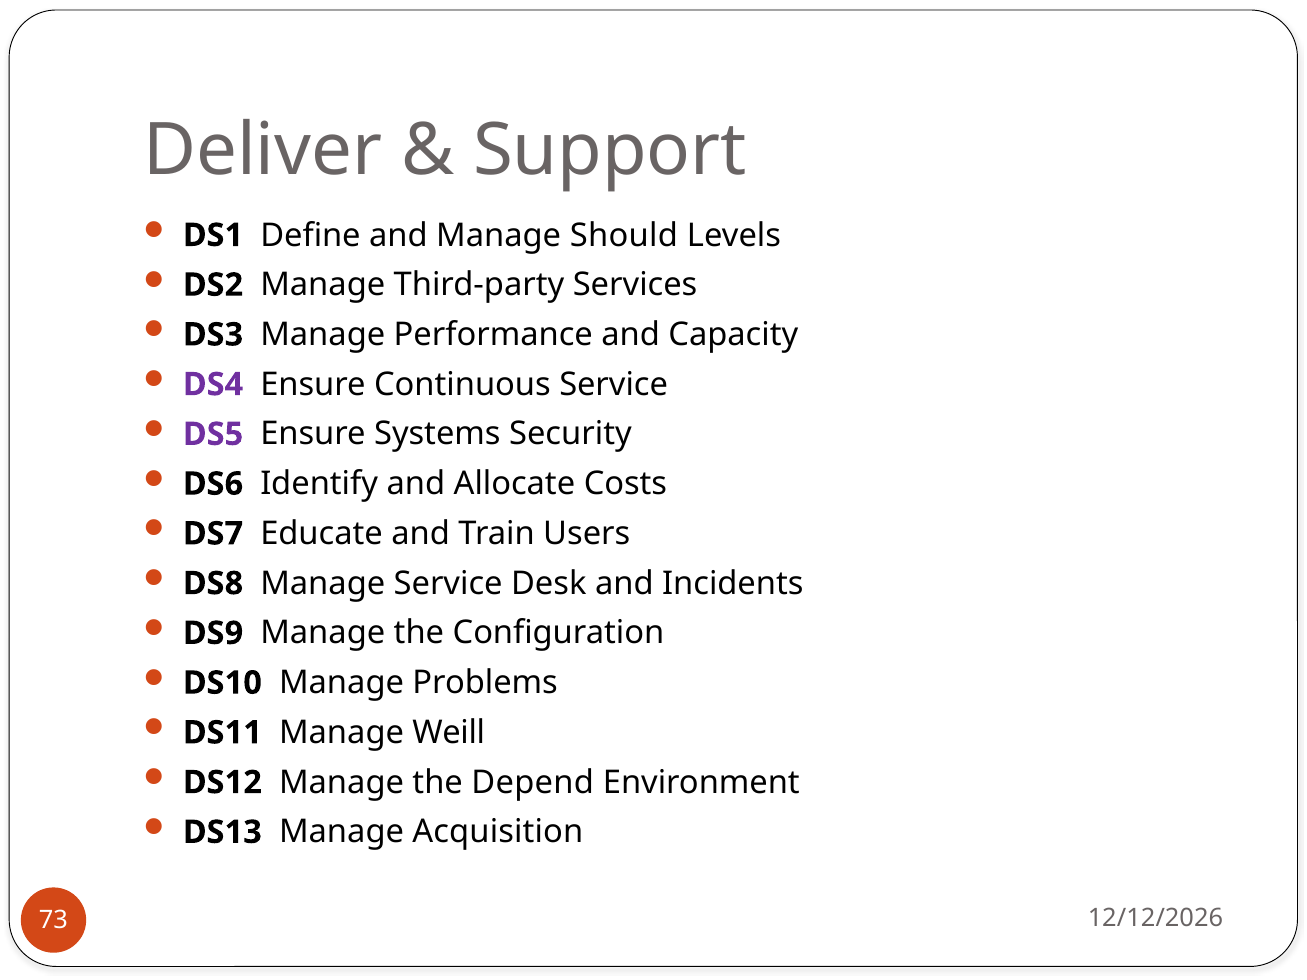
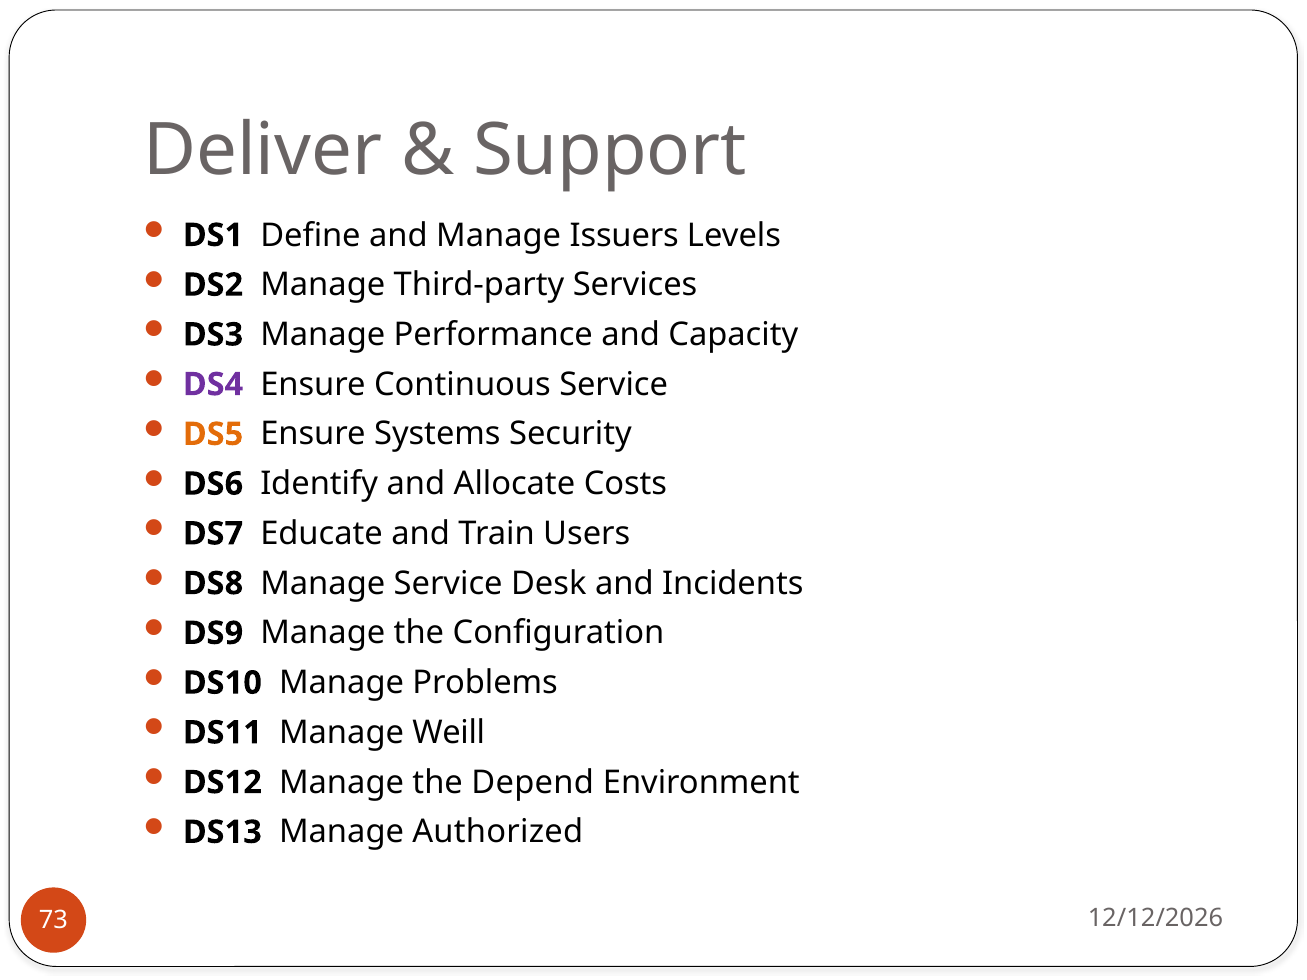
Should: Should -> Issuers (624, 235)
DS5 colour: purple -> orange (213, 434)
Acquisition: Acquisition -> Authorized (498, 832)
